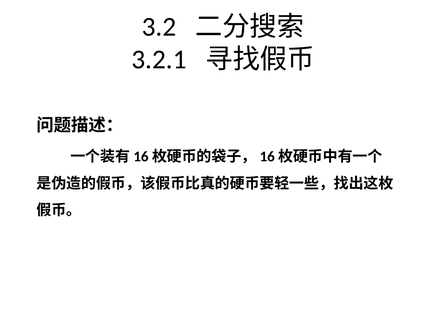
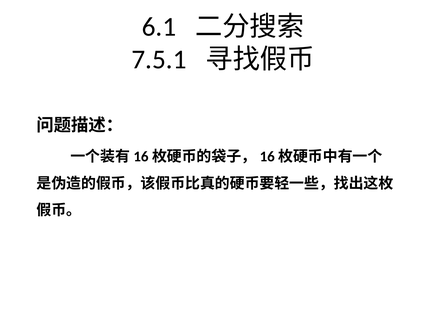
3.2: 3.2 -> 6.1 (159, 27)
3.2.1: 3.2.1 -> 7.5.1 (159, 60)
